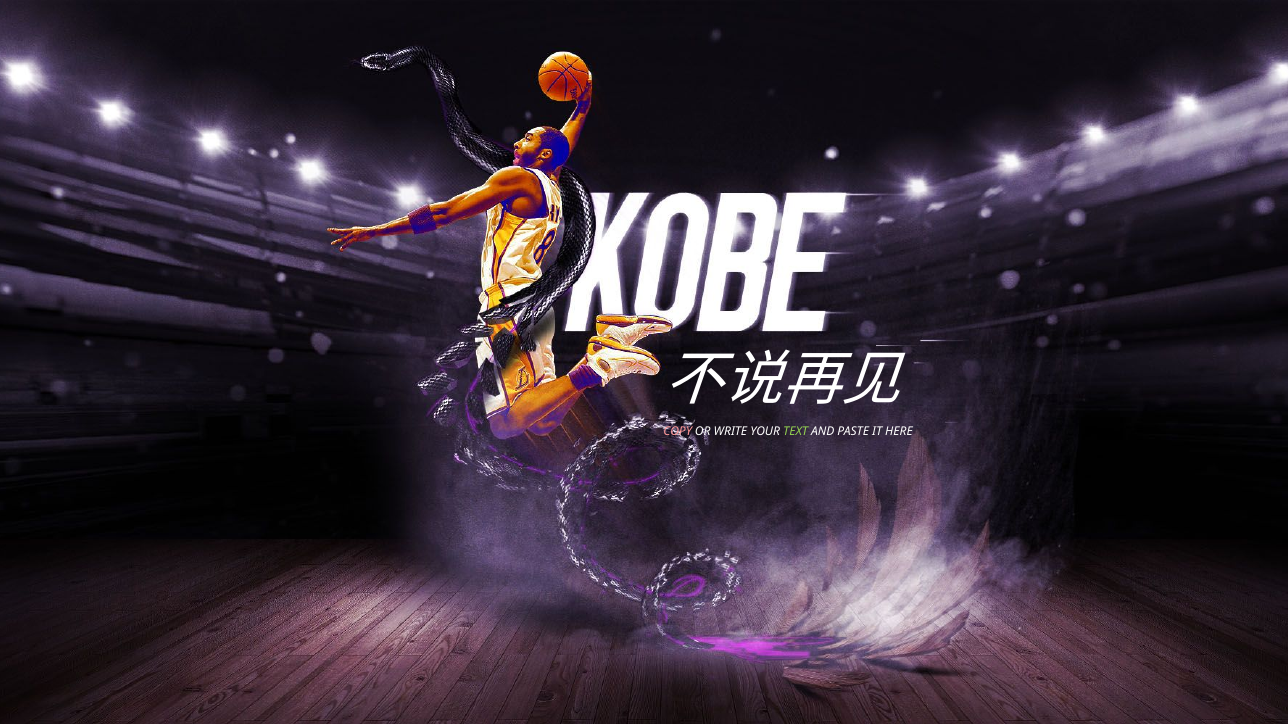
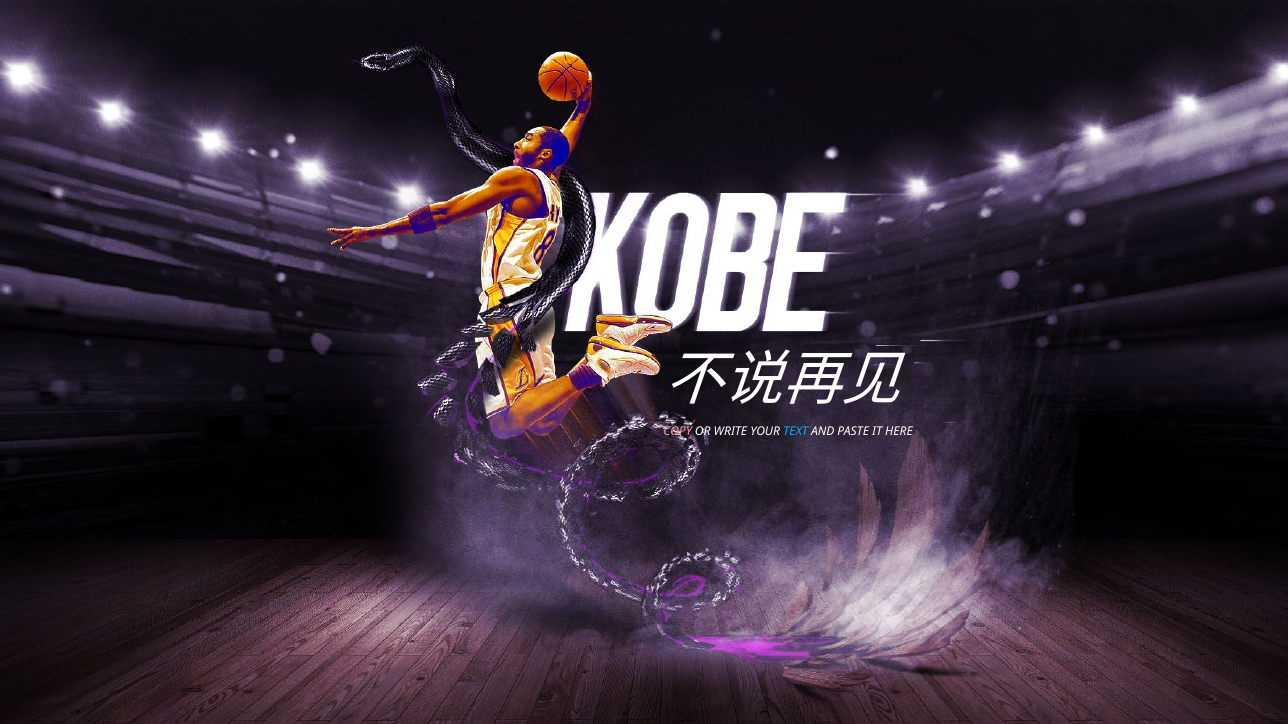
TEXT colour: light green -> light blue (796, 432)
